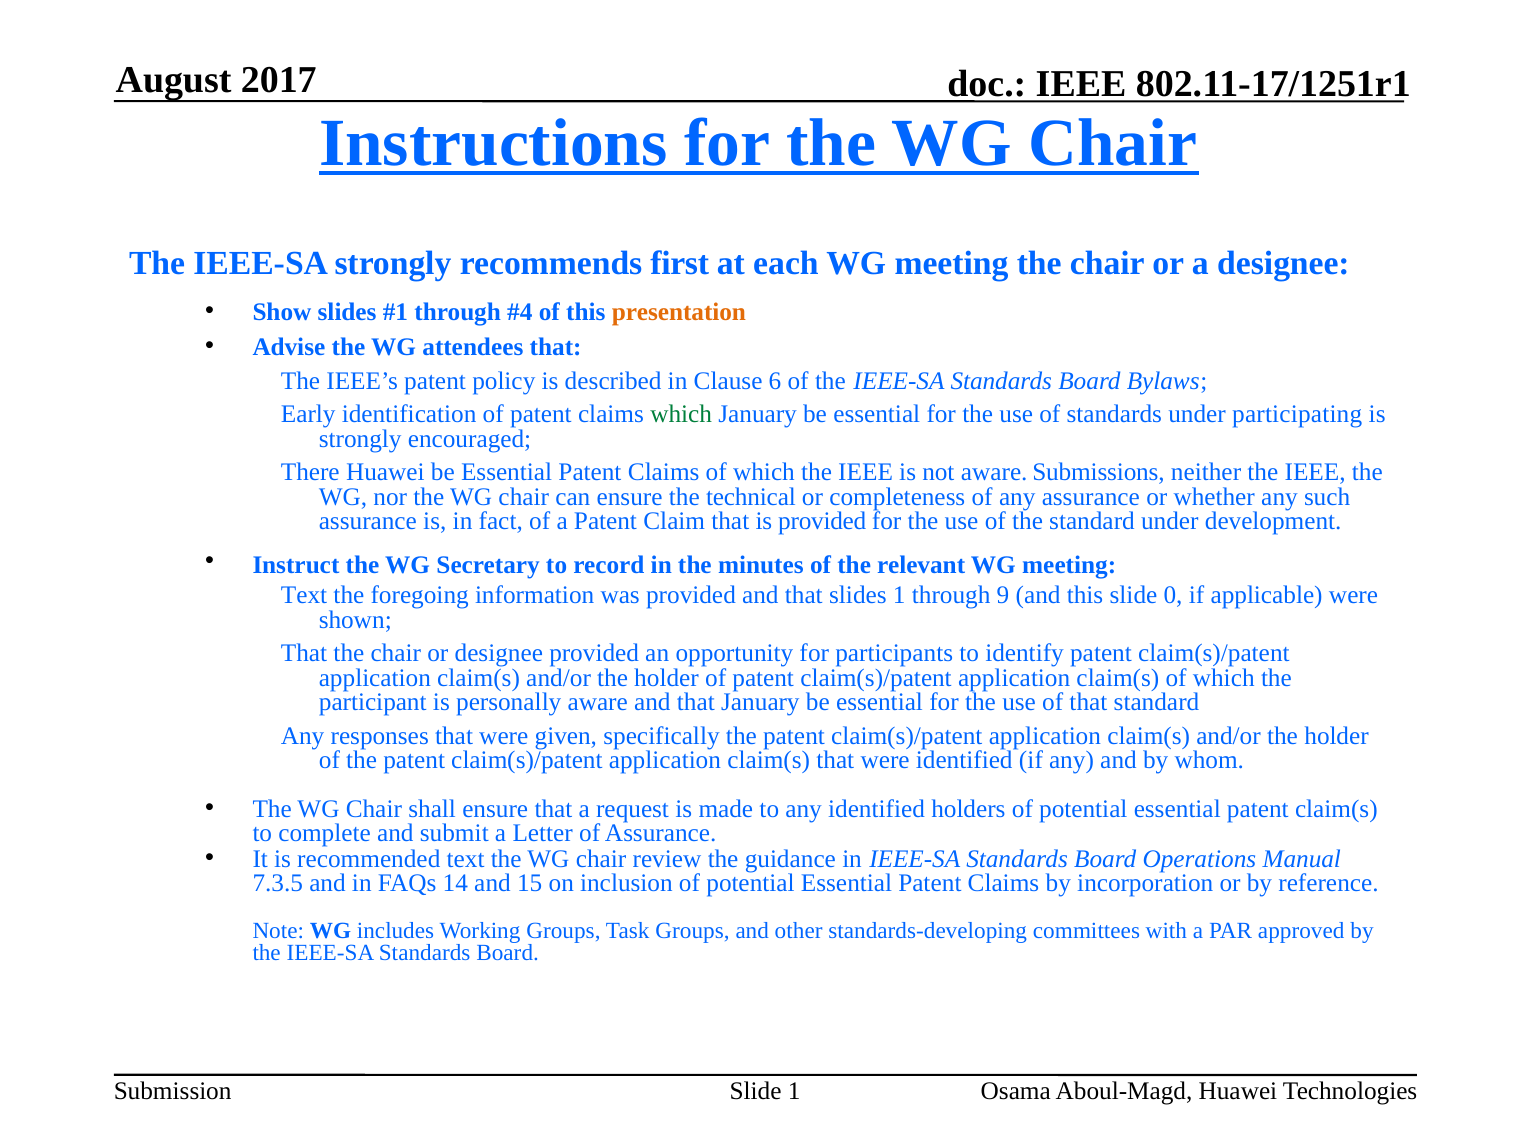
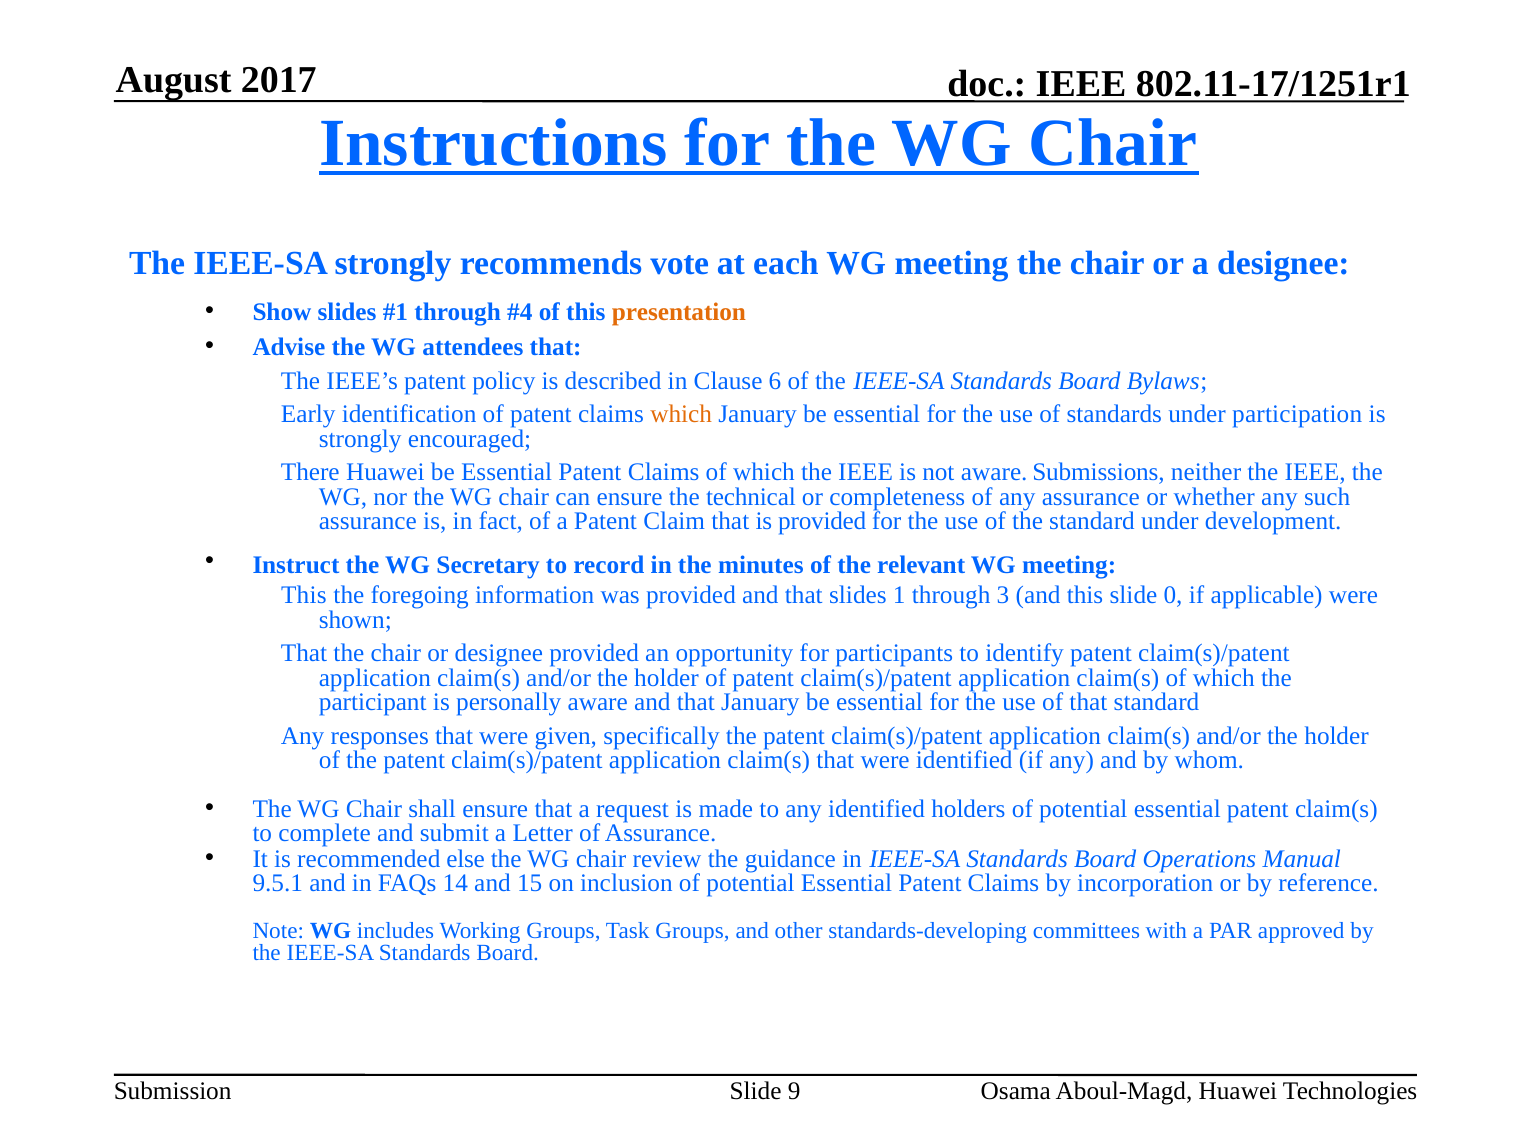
first: first -> vote (680, 263)
which colour: green -> orange (681, 415)
participating: participating -> participation (1297, 415)
Text: Text -> This (304, 596)
9: 9 -> 3 (1003, 596)
recommended text: text -> else (466, 859)
7.3.5: 7.3.5 -> 9.5.1 (278, 884)
Slide 1: 1 -> 9 (794, 1092)
